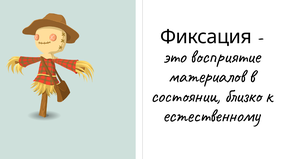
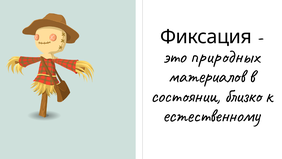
восприятие: восприятие -> природных (225, 56)
